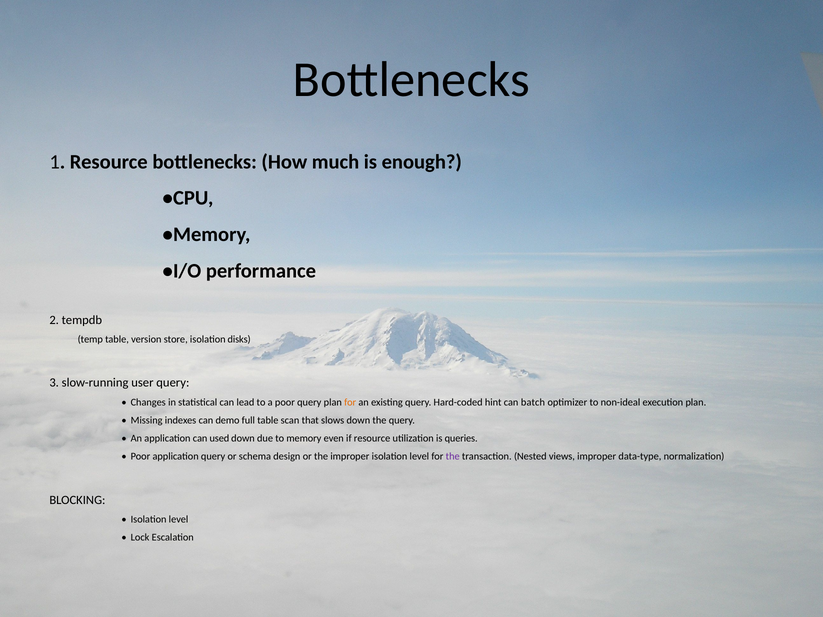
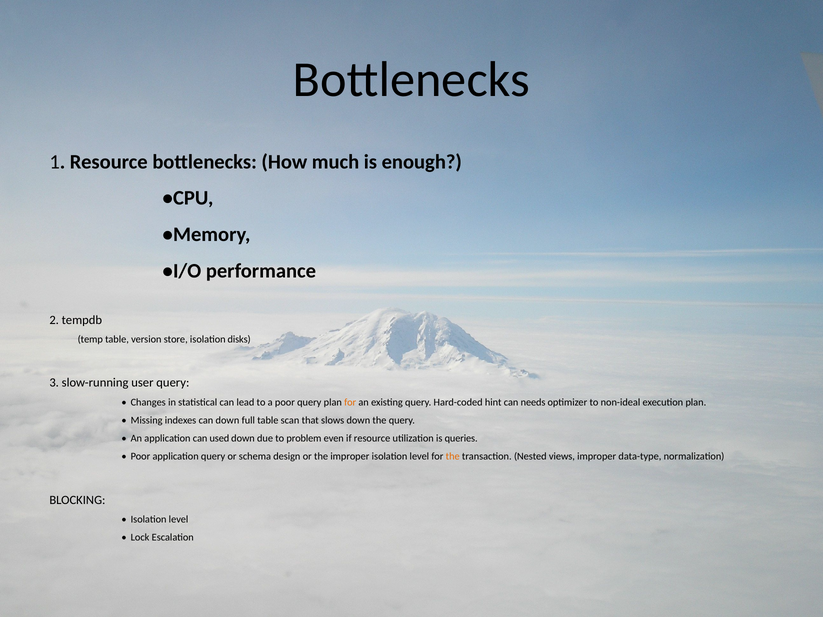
batch: batch -> needs (533, 402)
can demo: demo -> down (227, 420)
to memory: memory -> problem (304, 438)
the colour: purple -> orange (453, 457)
